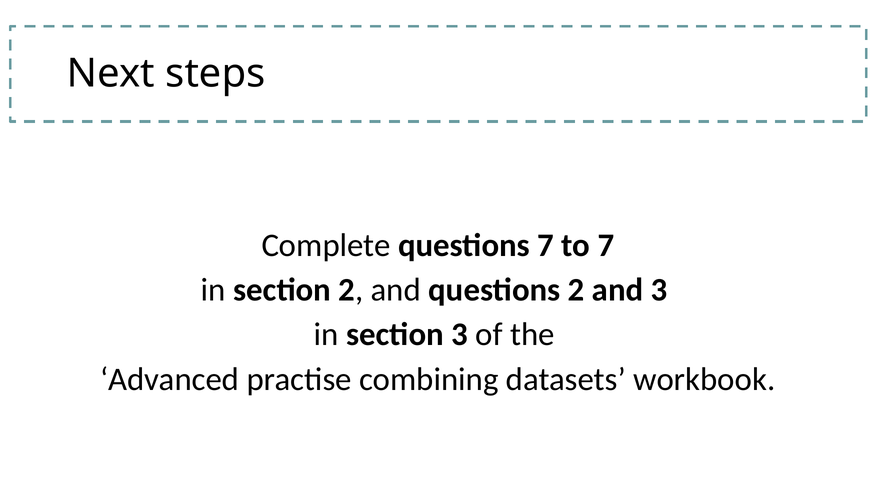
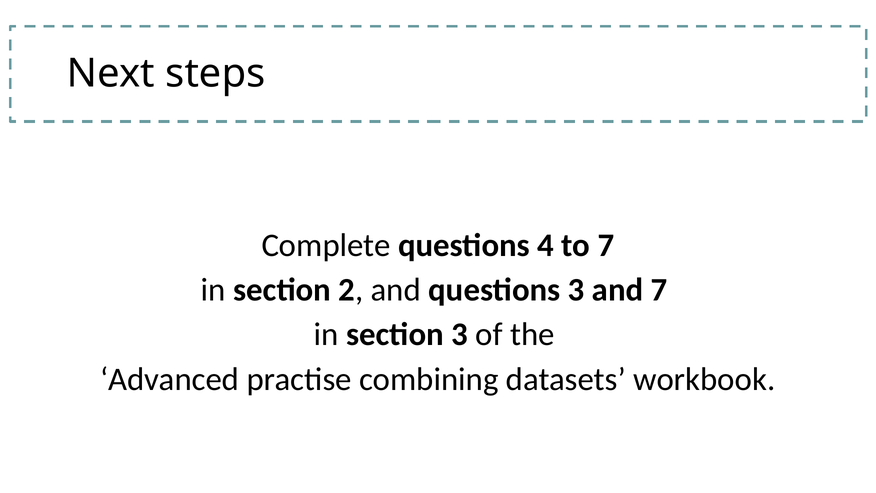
questions 7: 7 -> 4 (546, 245)
questions 2: 2 -> 3 (576, 290)
and 3: 3 -> 7 (659, 290)
